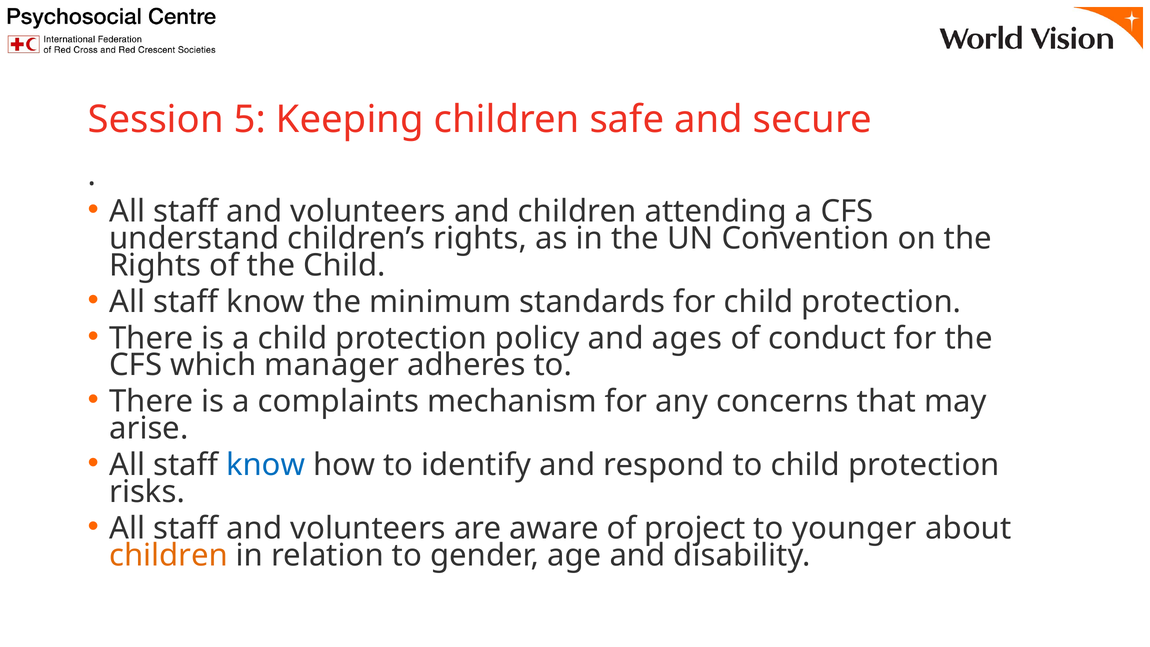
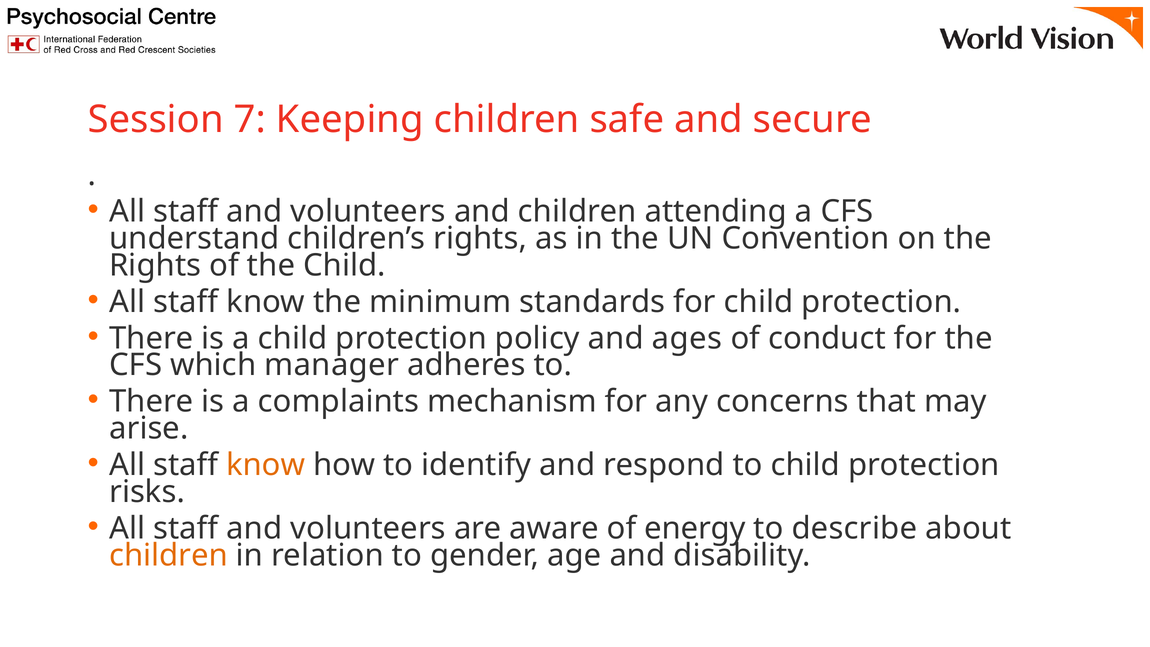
5: 5 -> 7 (250, 120)
know colour: blue -> orange (266, 465)
project: project -> energy (695, 528)
younger: younger -> describe (854, 528)
